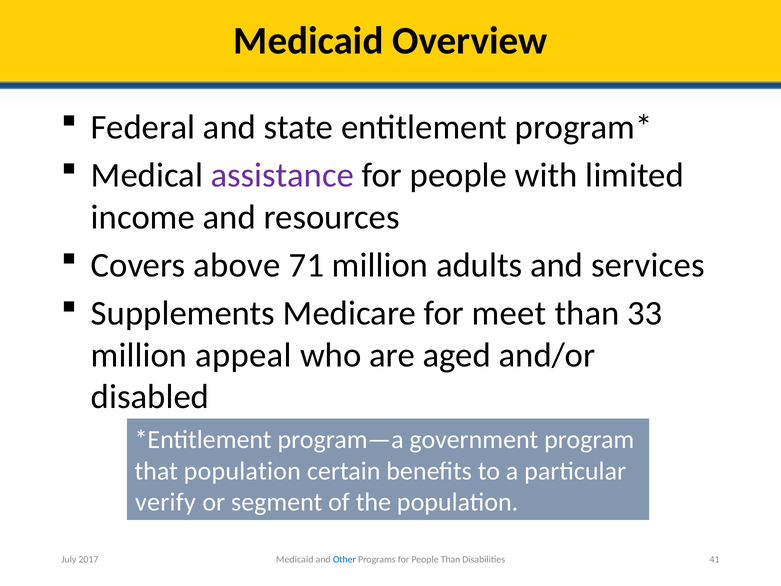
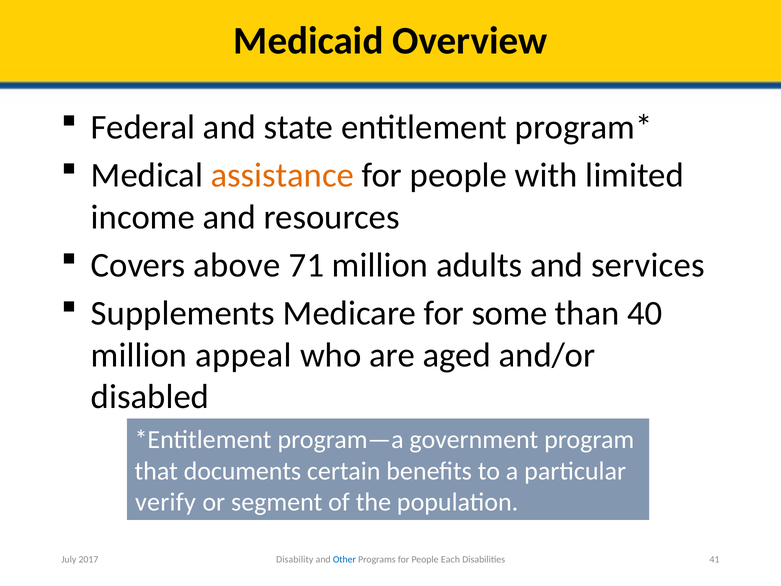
assistance colour: purple -> orange (282, 175)
meet: meet -> some (510, 313)
33: 33 -> 40 (645, 313)
that population: population -> documents (242, 471)
Medicaid: Medicaid -> Disability (295, 559)
People Than: Than -> Each (450, 559)
